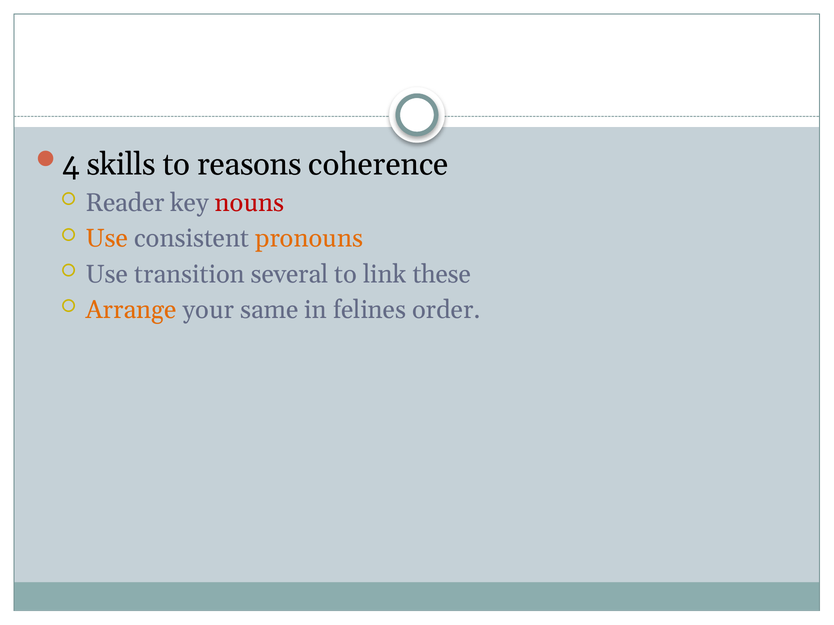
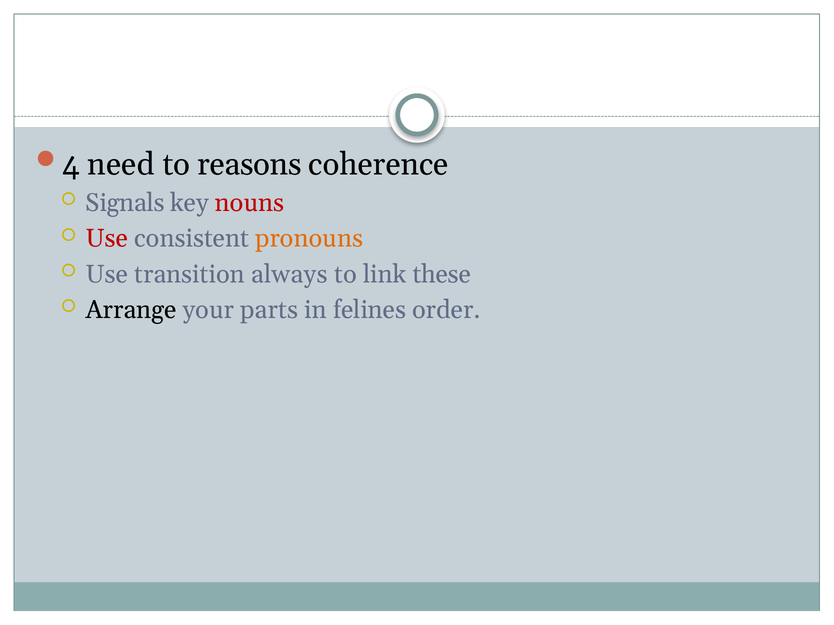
skills: skills -> need (121, 164)
Reader: Reader -> Signals (125, 203)
Use colour: orange -> red (107, 239)
several: several -> always (289, 274)
Arrange colour: orange -> black (131, 310)
same: same -> parts (269, 310)
